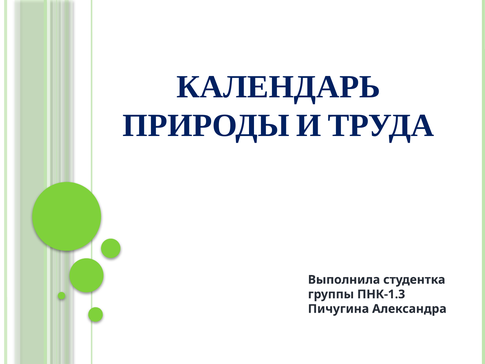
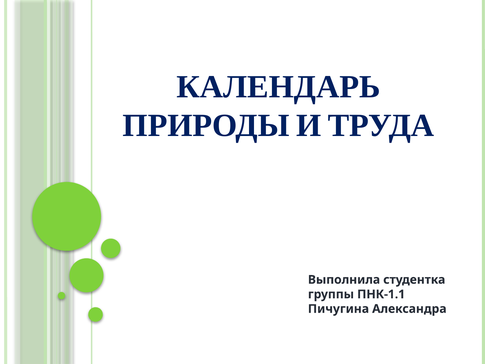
ПНК-1.3: ПНК-1.3 -> ПНК-1.1 (381, 294)
